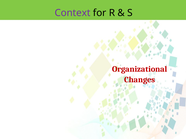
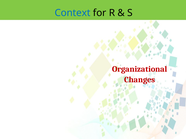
Context colour: purple -> blue (73, 13)
